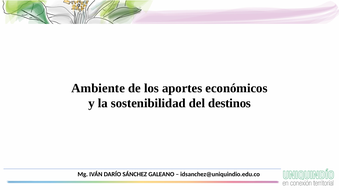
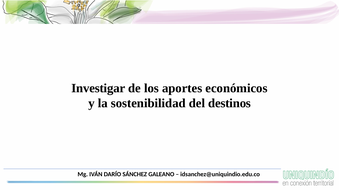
Ambiente: Ambiente -> Investigar (98, 88)
